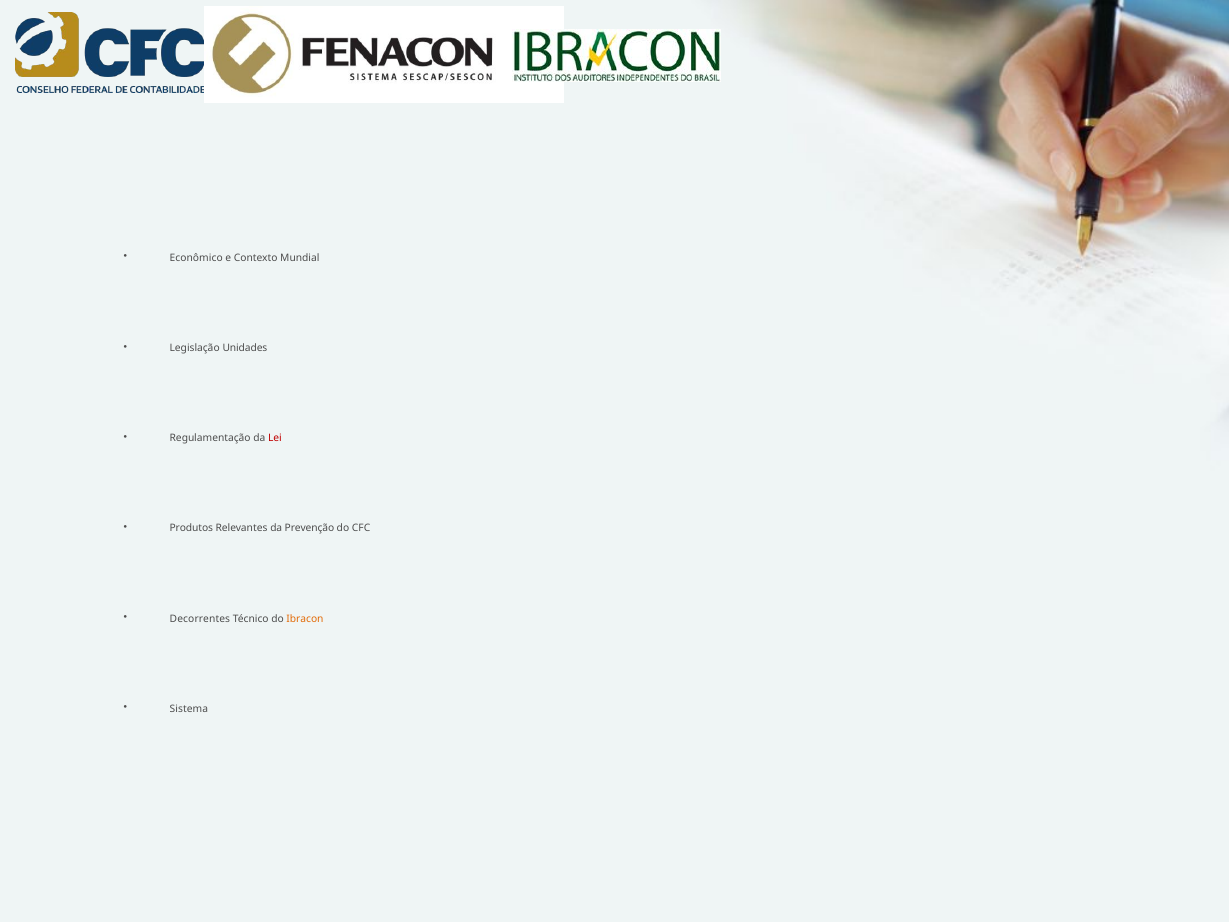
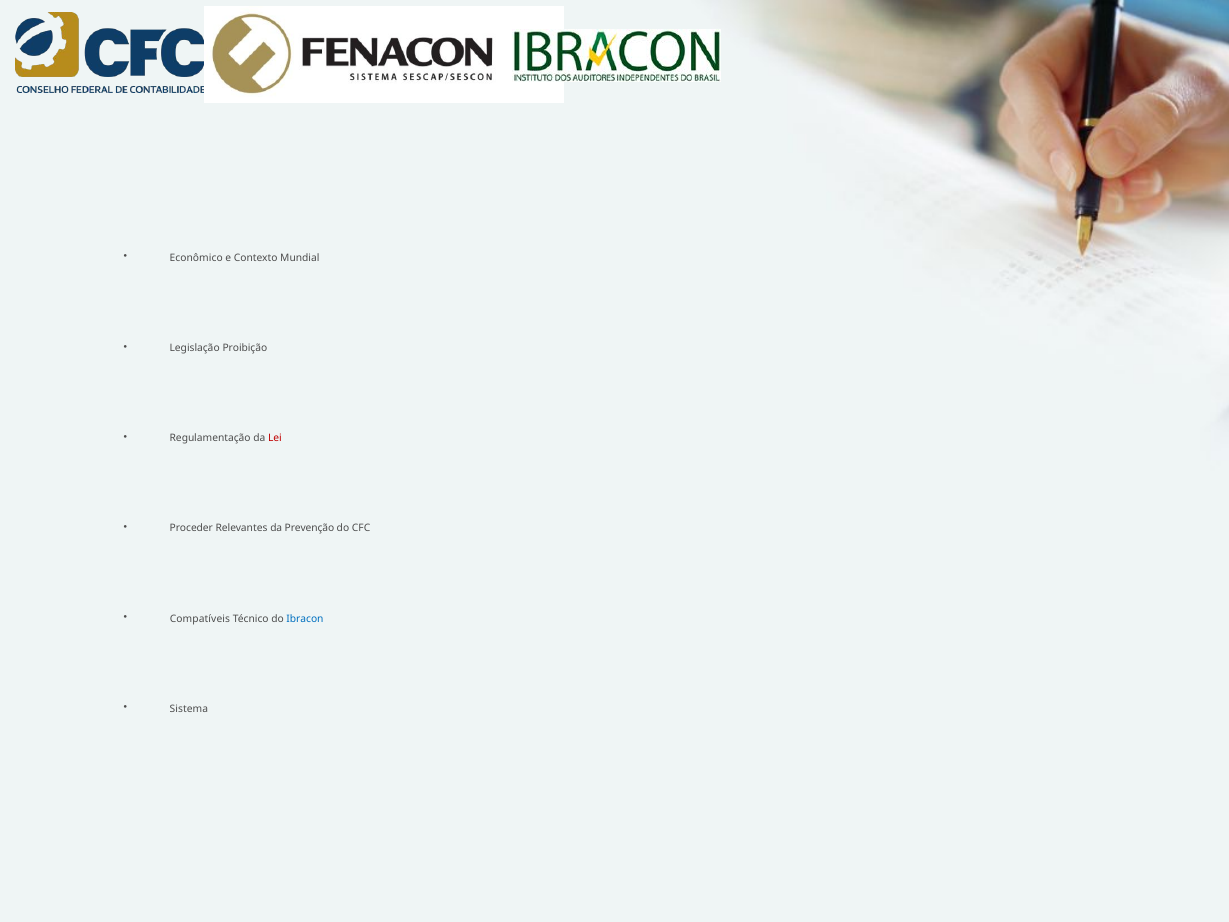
Unidades: Unidades -> Proibição (245, 348)
Produtos: Produtos -> Proceder (191, 528)
Decorrentes: Decorrentes -> Compatíveis (200, 618)
Ibracon colour: orange -> blue (305, 618)
